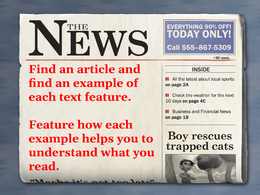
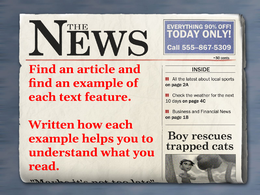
Feature: Feature -> Written (51, 125)
